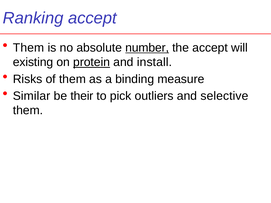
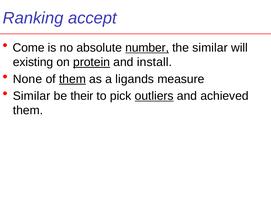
Them: Them -> Come (29, 48)
the accept: accept -> similar (210, 48)
Risks: Risks -> None (28, 79)
them underline: none -> present (72, 79)
binding: binding -> ligands (135, 79)
outliers underline: none -> present (154, 96)
selective: selective -> achieved (225, 96)
